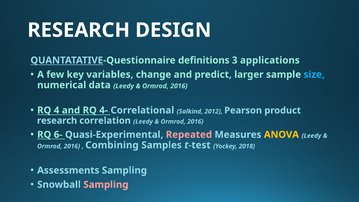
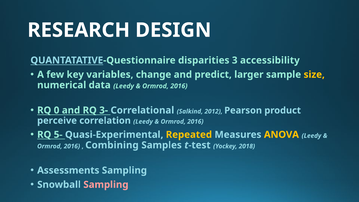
definitions: definitions -> disparities (204, 60)
applications: applications -> accessibility (270, 60)
size colour: light blue -> yellow (314, 75)
4: 4 -> 0 (57, 110)
4-: 4- -> 3- (104, 110)
research: research -> perceive (57, 121)
6-: 6- -> 5- (58, 135)
Repeated colour: pink -> yellow (189, 135)
